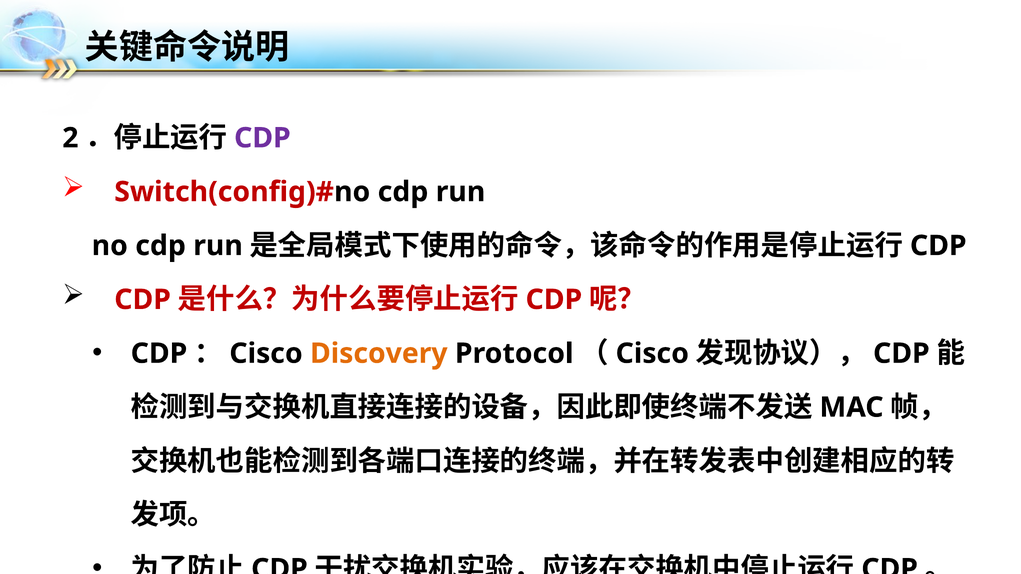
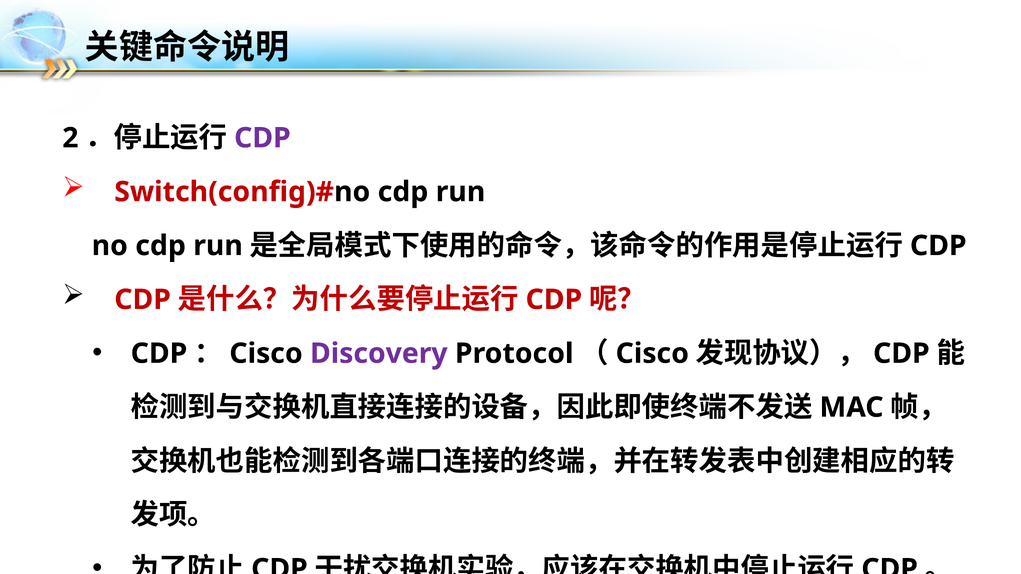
Discovery colour: orange -> purple (379, 354)
